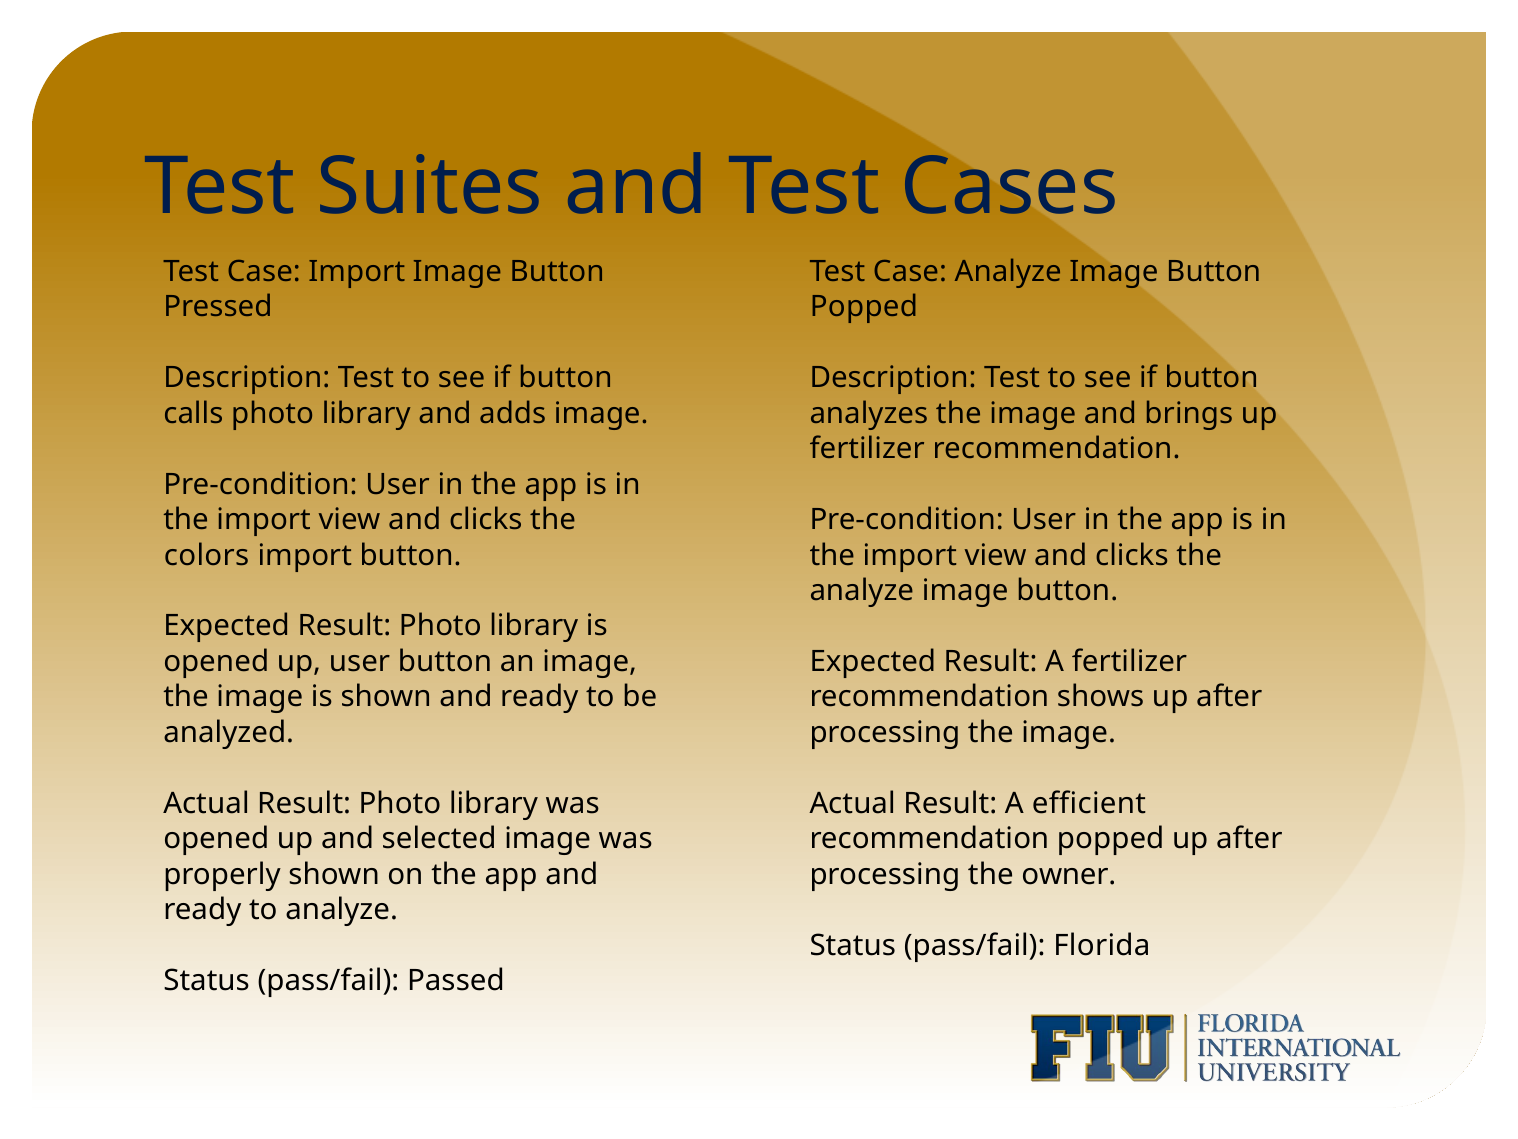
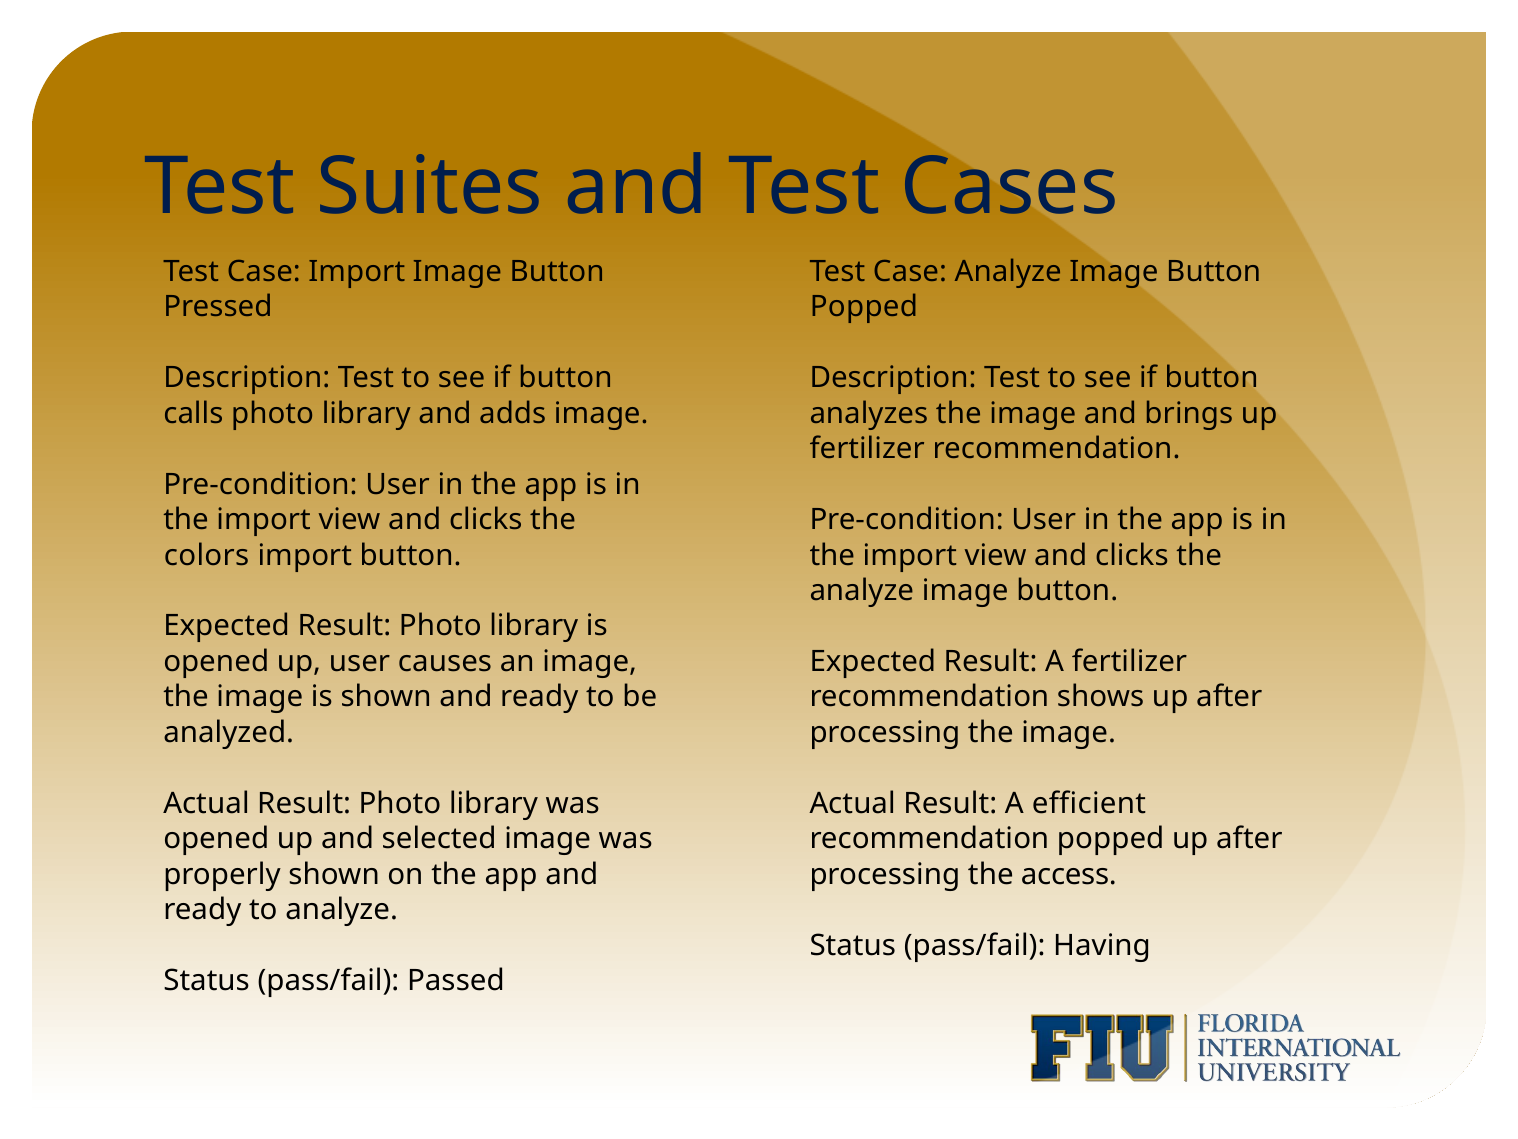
user button: button -> causes (445, 661)
owner: owner -> access (1069, 874)
Florida: Florida -> Having (1102, 945)
